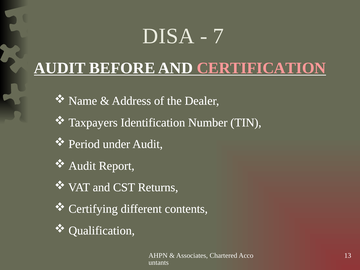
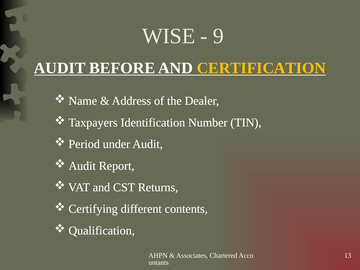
DISA: DISA -> WISE (169, 36)
7: 7 -> 9 (218, 36)
CERTIFICATION colour: pink -> yellow (261, 68)
